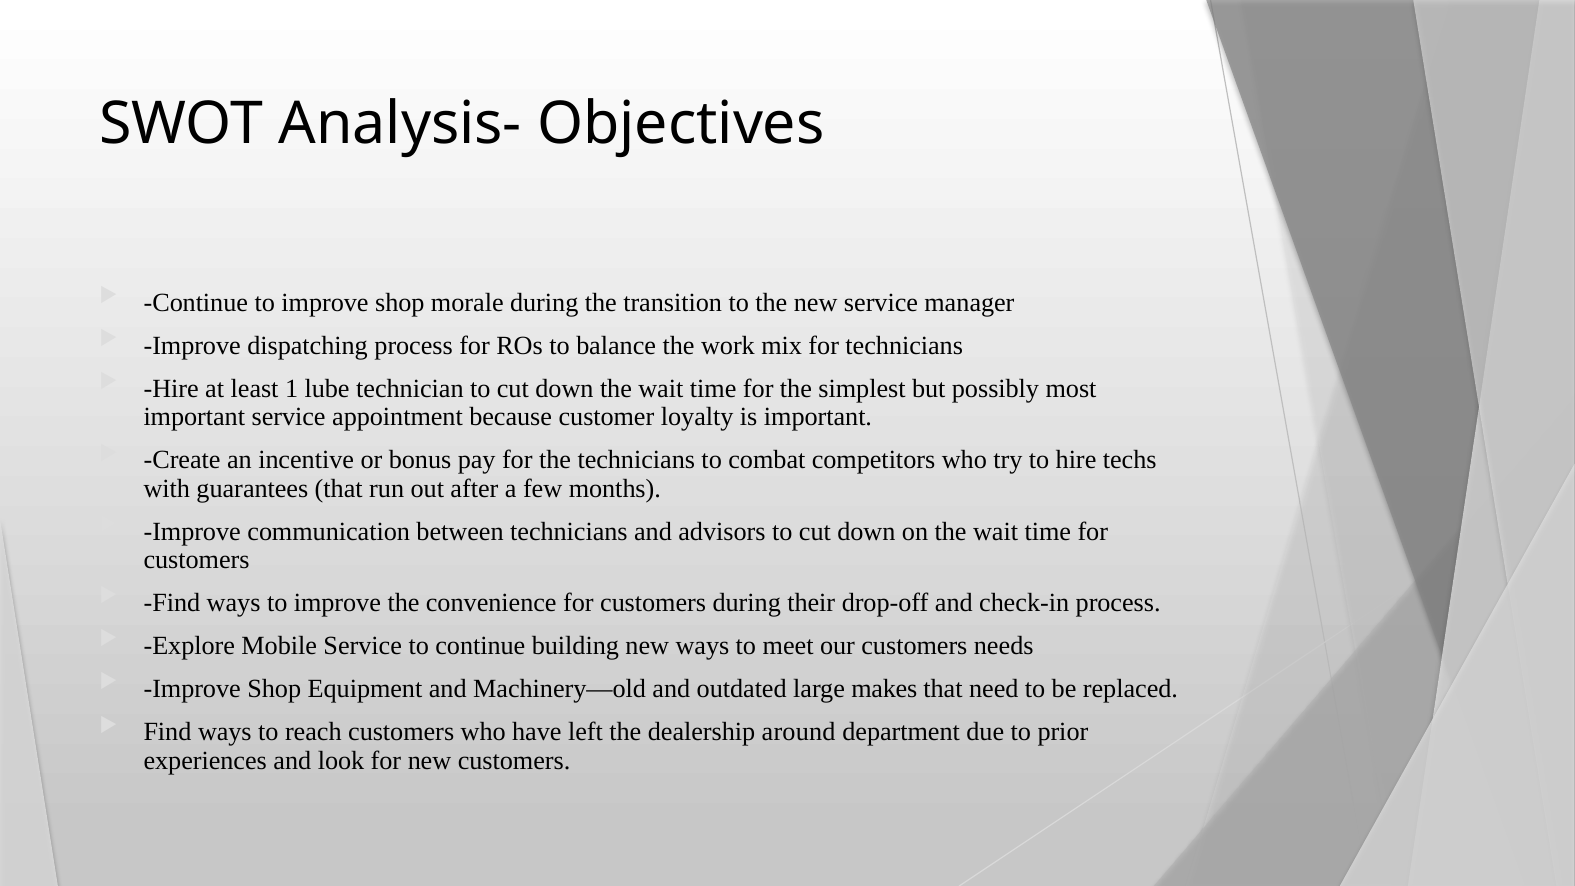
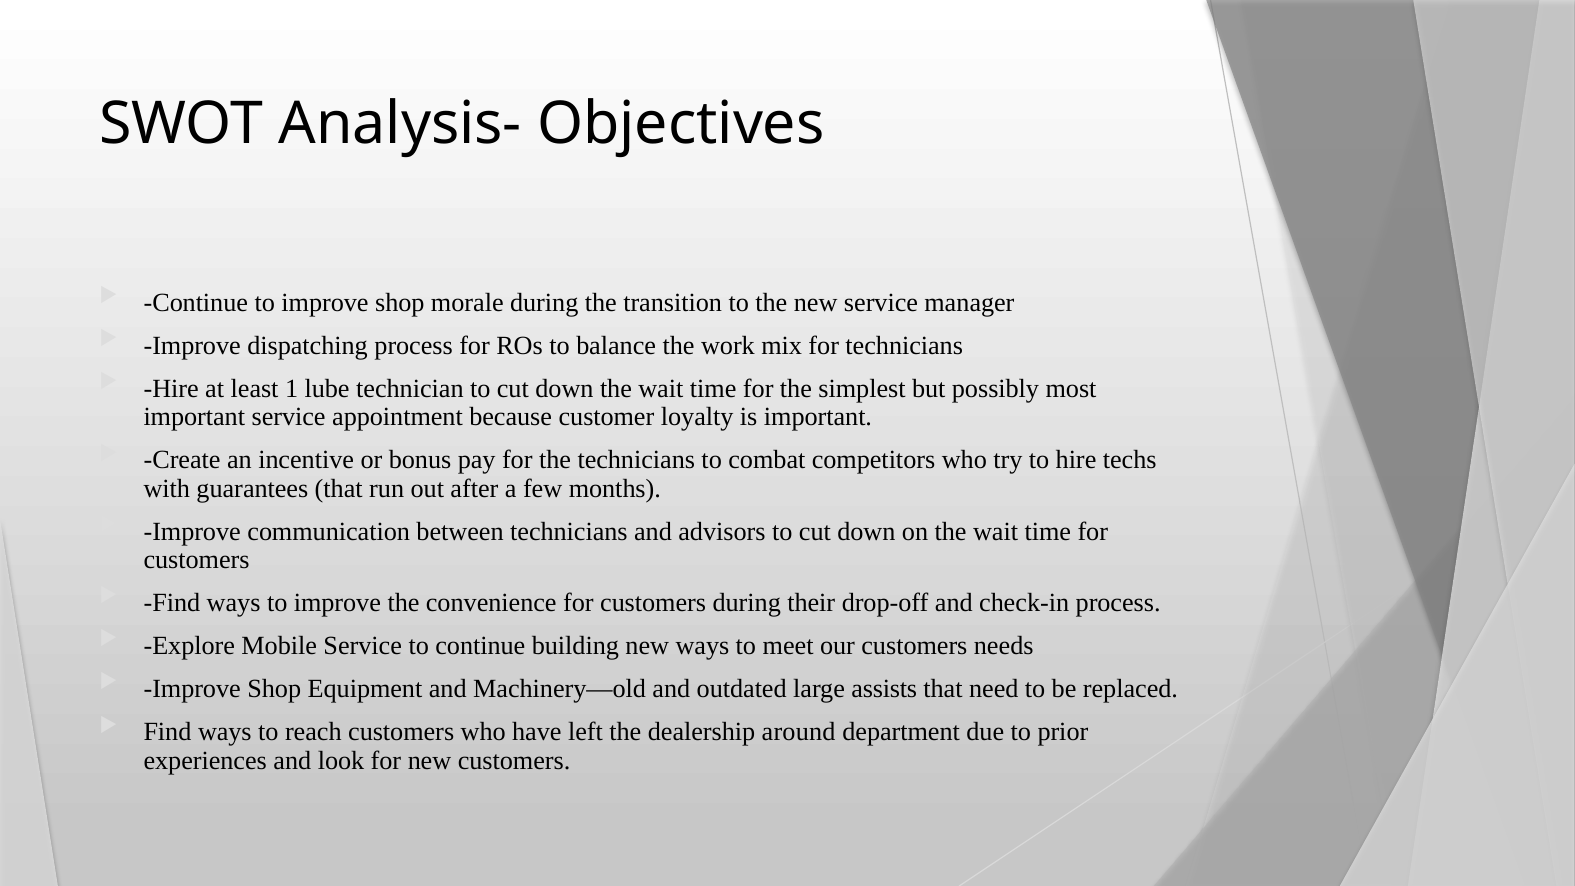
makes: makes -> assists (884, 689)
